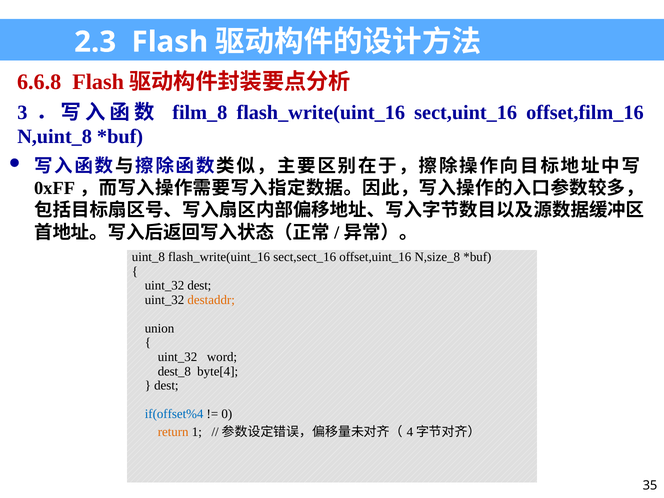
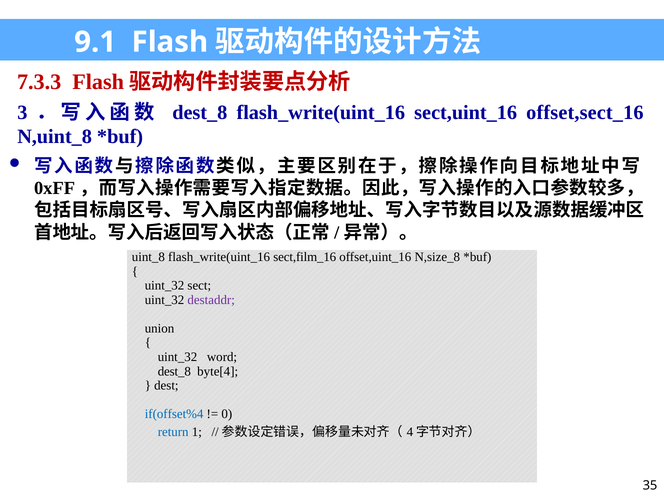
2.3: 2.3 -> 9.1 (95, 42)
6.6.8: 6.6.8 -> 7.3.3 (39, 82)
film_8: film_8 -> dest_8 (200, 112)
offset,film_16: offset,film_16 -> offset,sect_16 (585, 112)
sect,sect_16: sect,sect_16 -> sect,film_16 (305, 257)
dest: dest -> sect (199, 286)
destaddr colour: orange -> purple (211, 300)
return colour: orange -> blue (173, 432)
